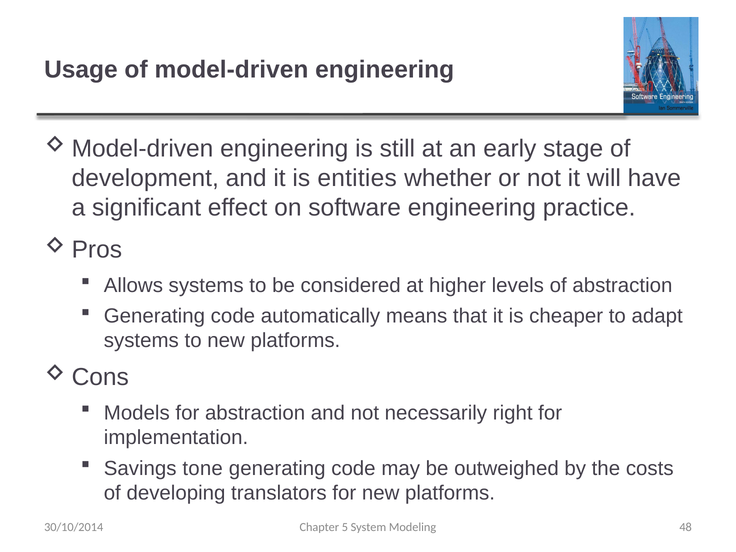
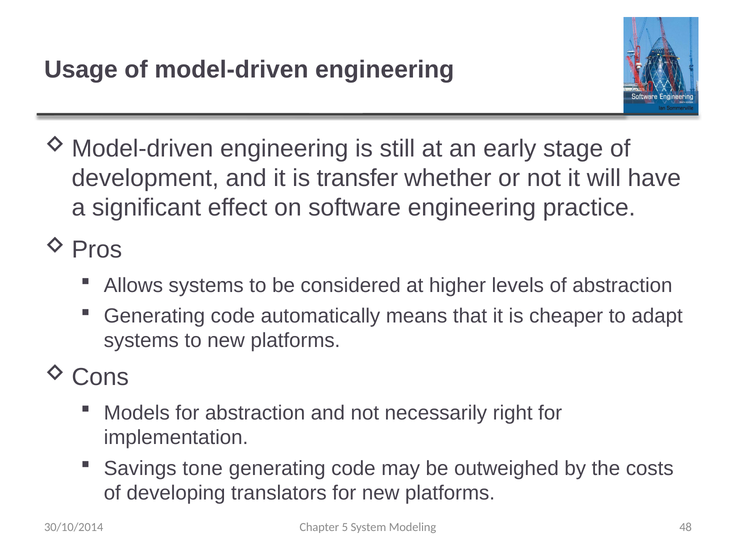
entities: entities -> transfer (357, 178)
